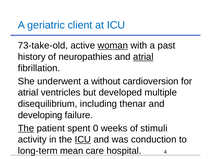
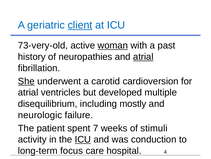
client underline: none -> present (80, 25)
73-take-old: 73-take-old -> 73-very-old (43, 45)
She underline: none -> present (26, 81)
without: without -> carotid (106, 81)
thenar: thenar -> mostly (133, 103)
developing: developing -> neurologic (40, 115)
The underline: present -> none (26, 128)
0: 0 -> 7 (96, 128)
mean: mean -> focus (72, 150)
